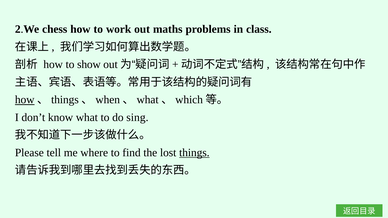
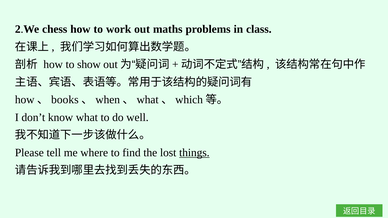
how underline: present -> none (25, 100)
things: things -> books (65, 100)
sing: sing -> well (137, 117)
